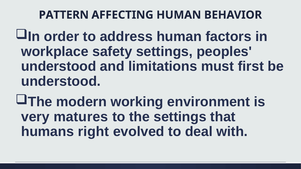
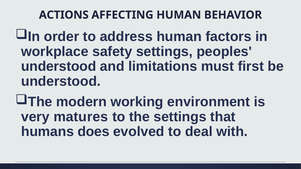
PATTERN: PATTERN -> ACTIONS (64, 15)
right: right -> does (94, 132)
